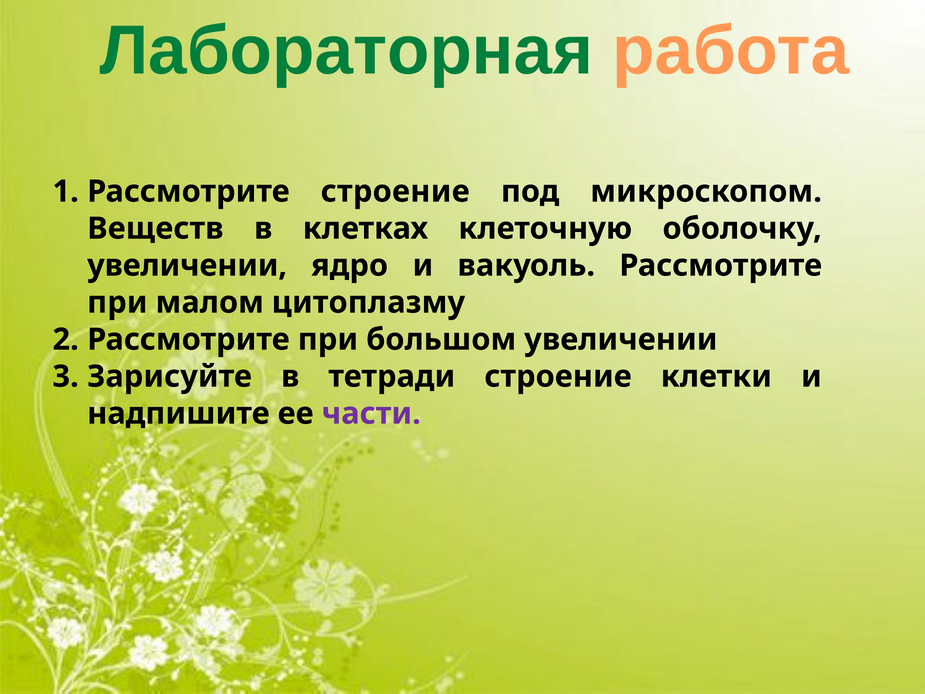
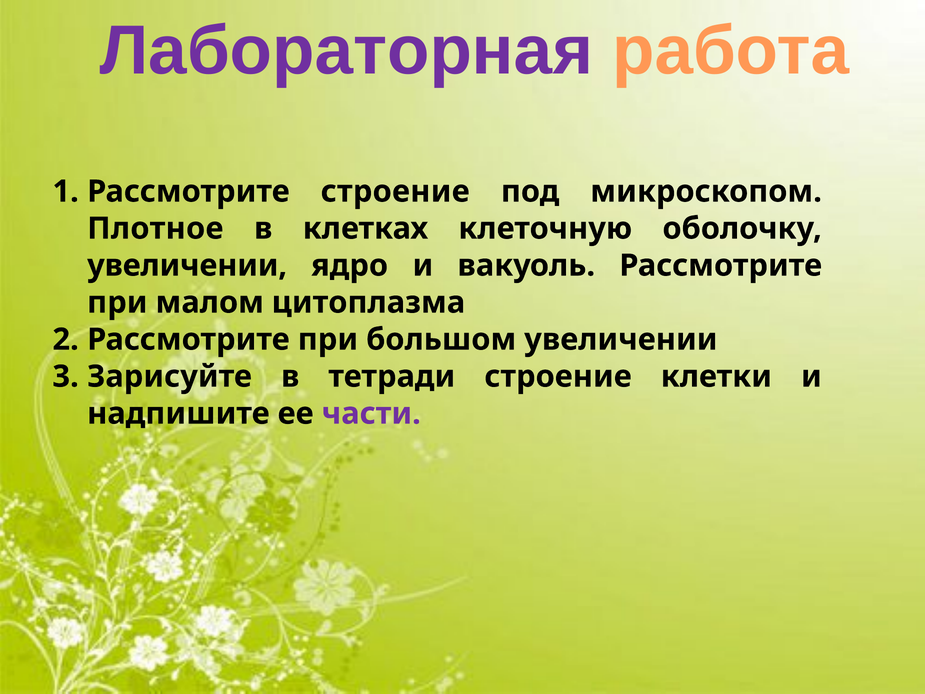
Лабораторная colour: green -> purple (346, 51)
Веществ: Веществ -> Плотное (155, 228)
цитоплазму: цитоплазму -> цитоплазма (369, 302)
